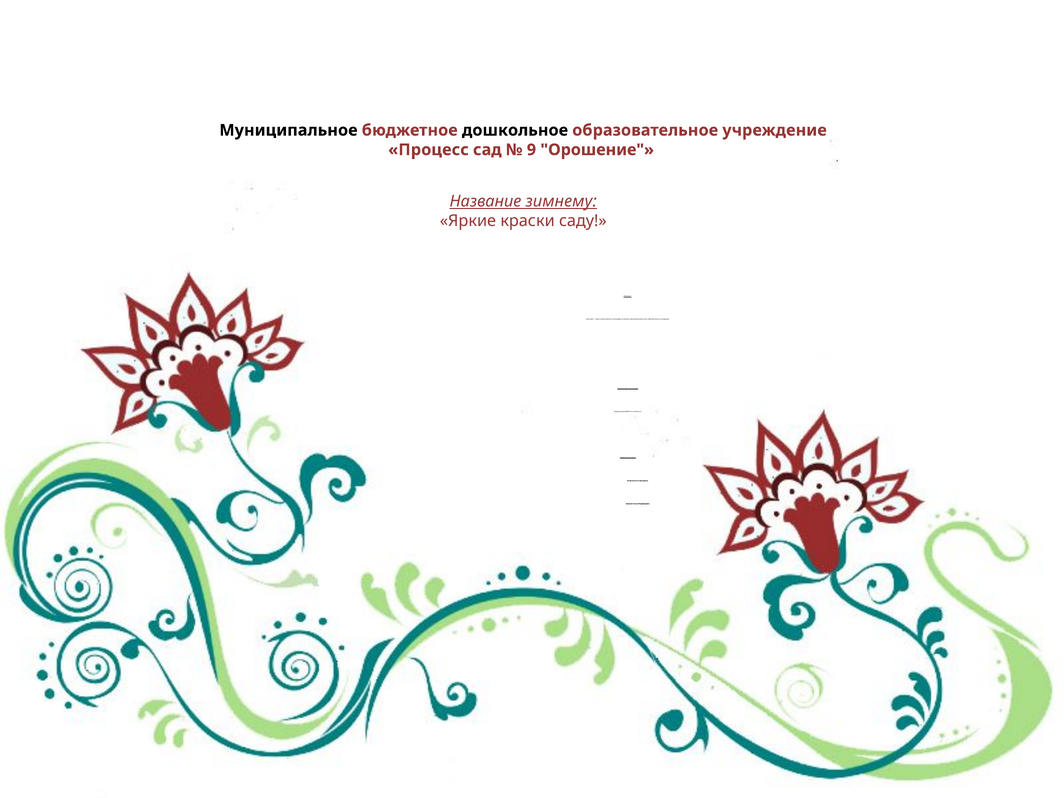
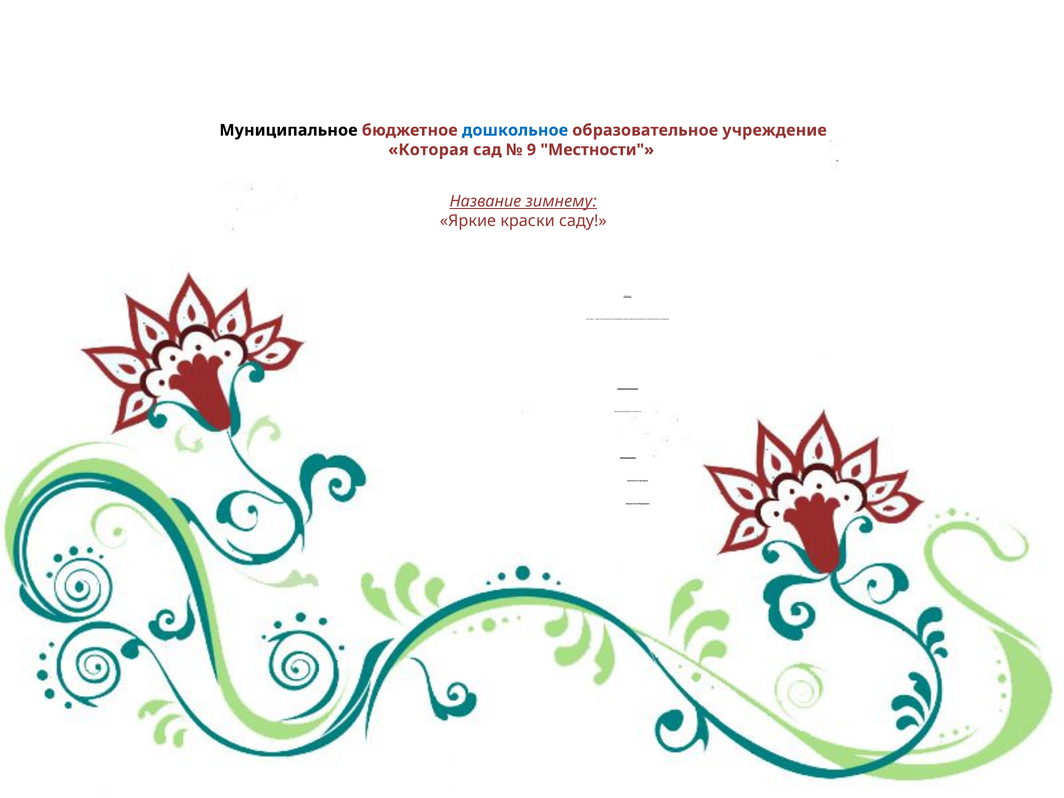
дошкольное colour: black -> blue (515, 130)
Процесс: Процесс -> Которая (428, 150)
Орошение: Орошение -> Местности (597, 150)
